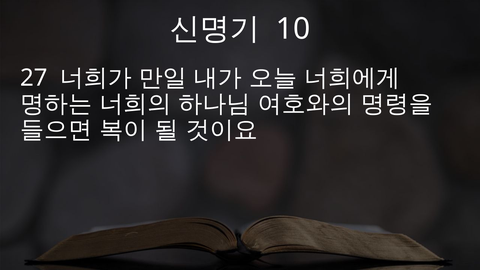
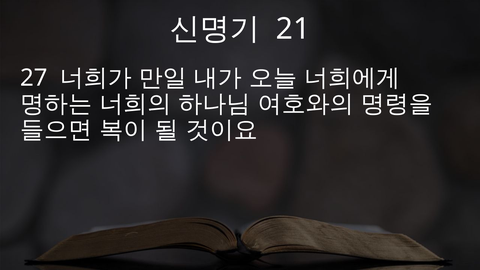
10: 10 -> 21 (293, 29)
